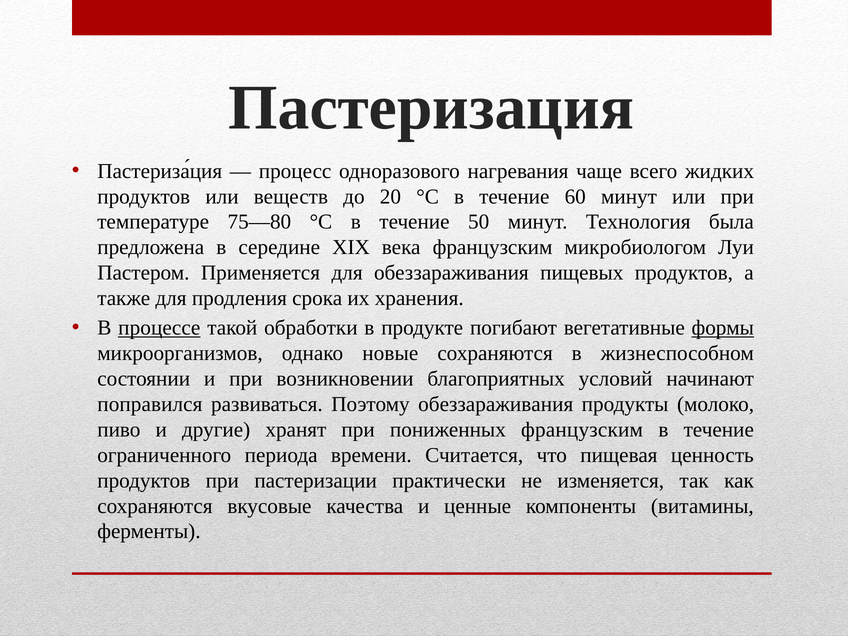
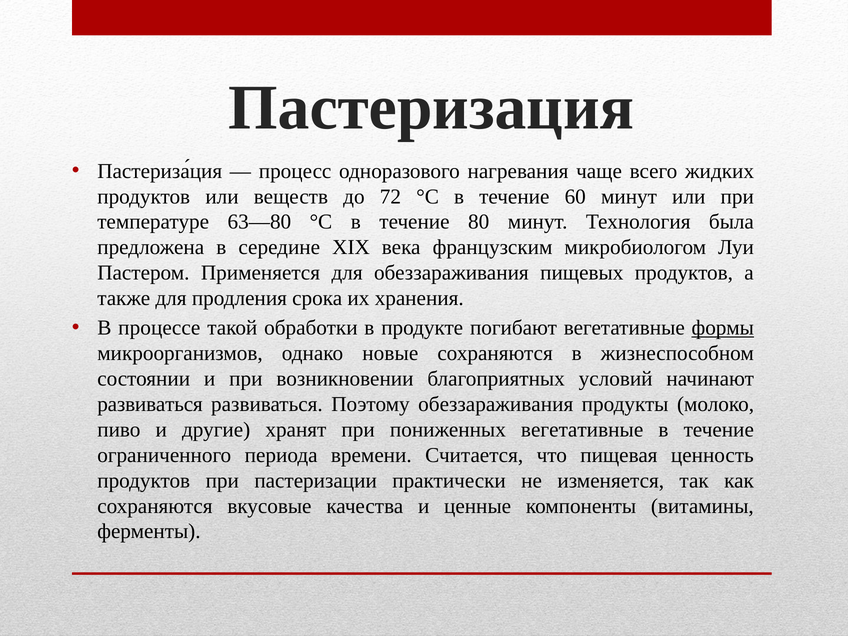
20: 20 -> 72 (390, 197)
75—80: 75—80 -> 63—80 (259, 222)
50: 50 -> 80 (479, 222)
процессе underline: present -> none (159, 328)
поправился: поправился -> развиваться (150, 404)
пониженных французским: французским -> вегетативные (582, 430)
